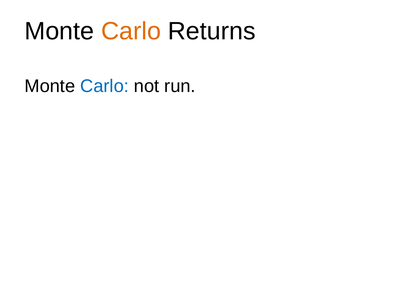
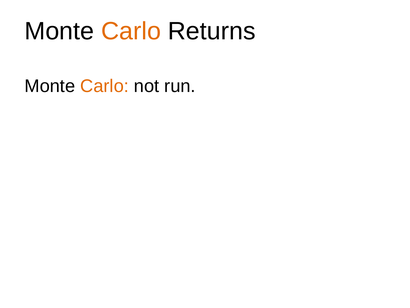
Carlo colour: blue -> orange (105, 86)
